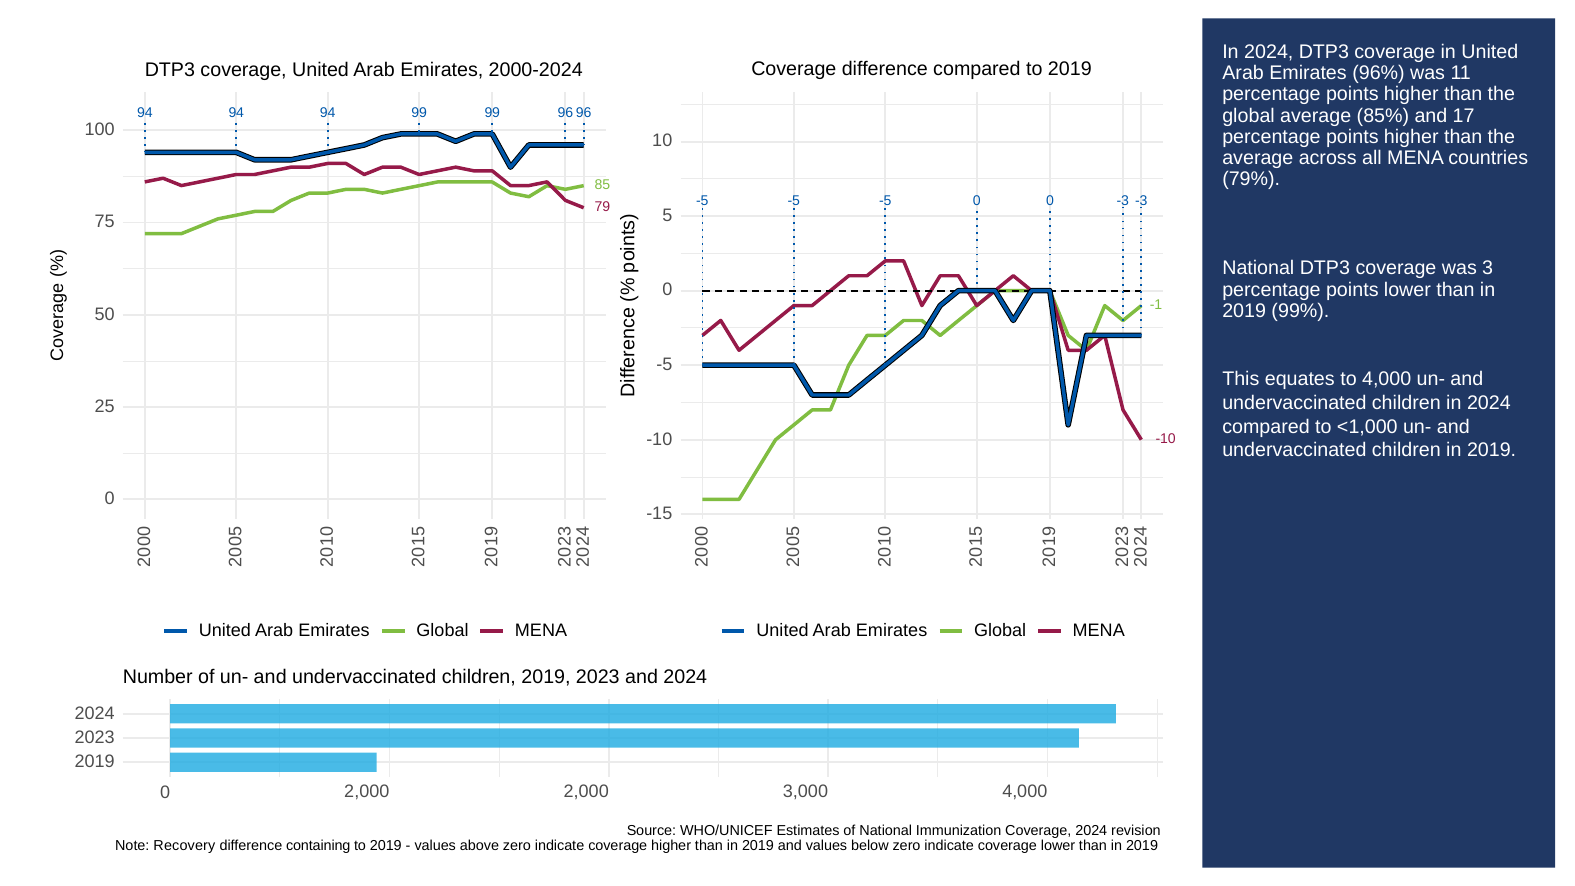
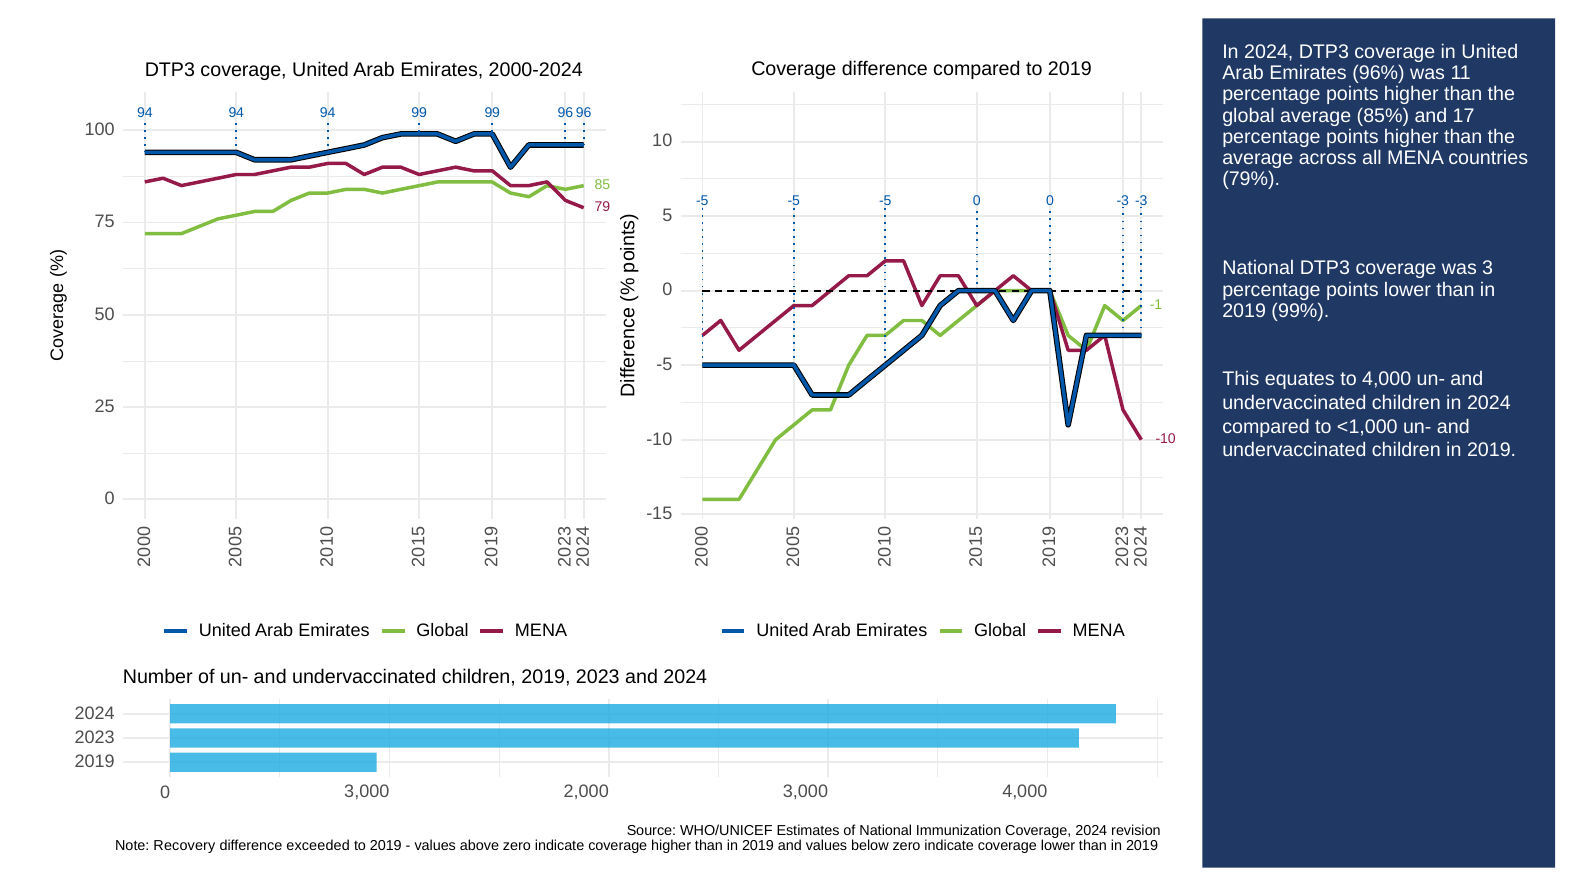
0 2,000: 2,000 -> 3,000 (367, 791)
containing: containing -> exceeded (318, 846)
